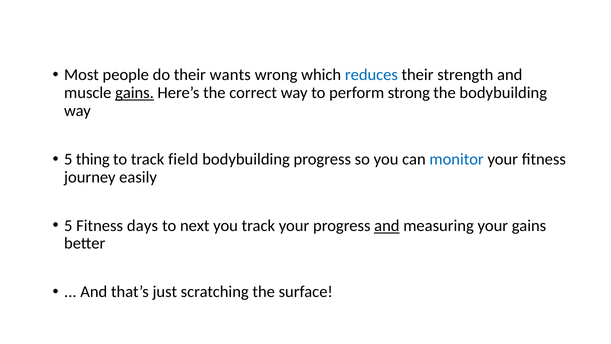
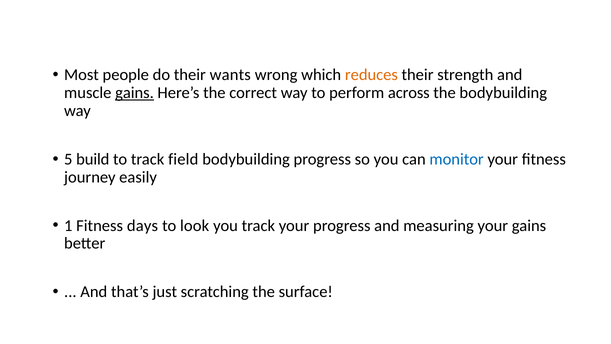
reduces colour: blue -> orange (371, 75)
strong: strong -> across (409, 93)
thing: thing -> build (93, 159)
5: 5 -> 1 (68, 225)
next: next -> look (195, 225)
and underline: present -> none (387, 225)
